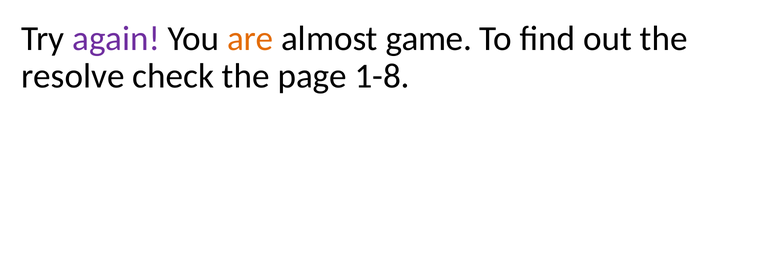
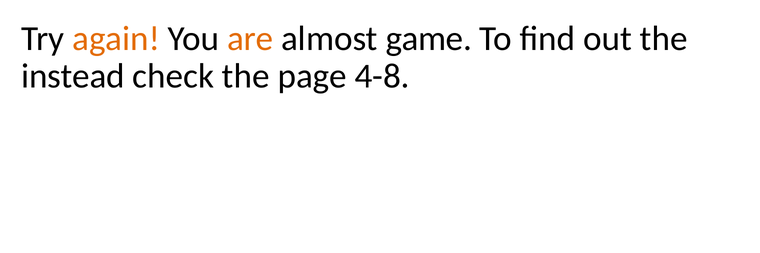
again colour: purple -> orange (116, 39)
resolve: resolve -> instead (73, 76)
1-8: 1-8 -> 4-8 (382, 76)
